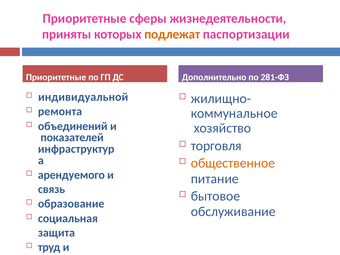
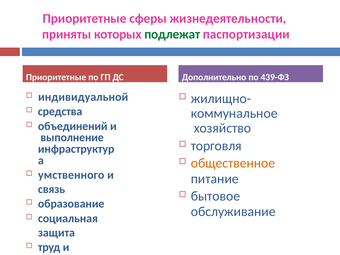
подлежат colour: orange -> green (172, 34)
281-ФЗ: 281-ФЗ -> 439-ФЗ (275, 77)
ремонта: ремонта -> средства (60, 112)
показателей: показателей -> выполнение (72, 138)
арендуемого: арендуемого -> умственного (71, 175)
